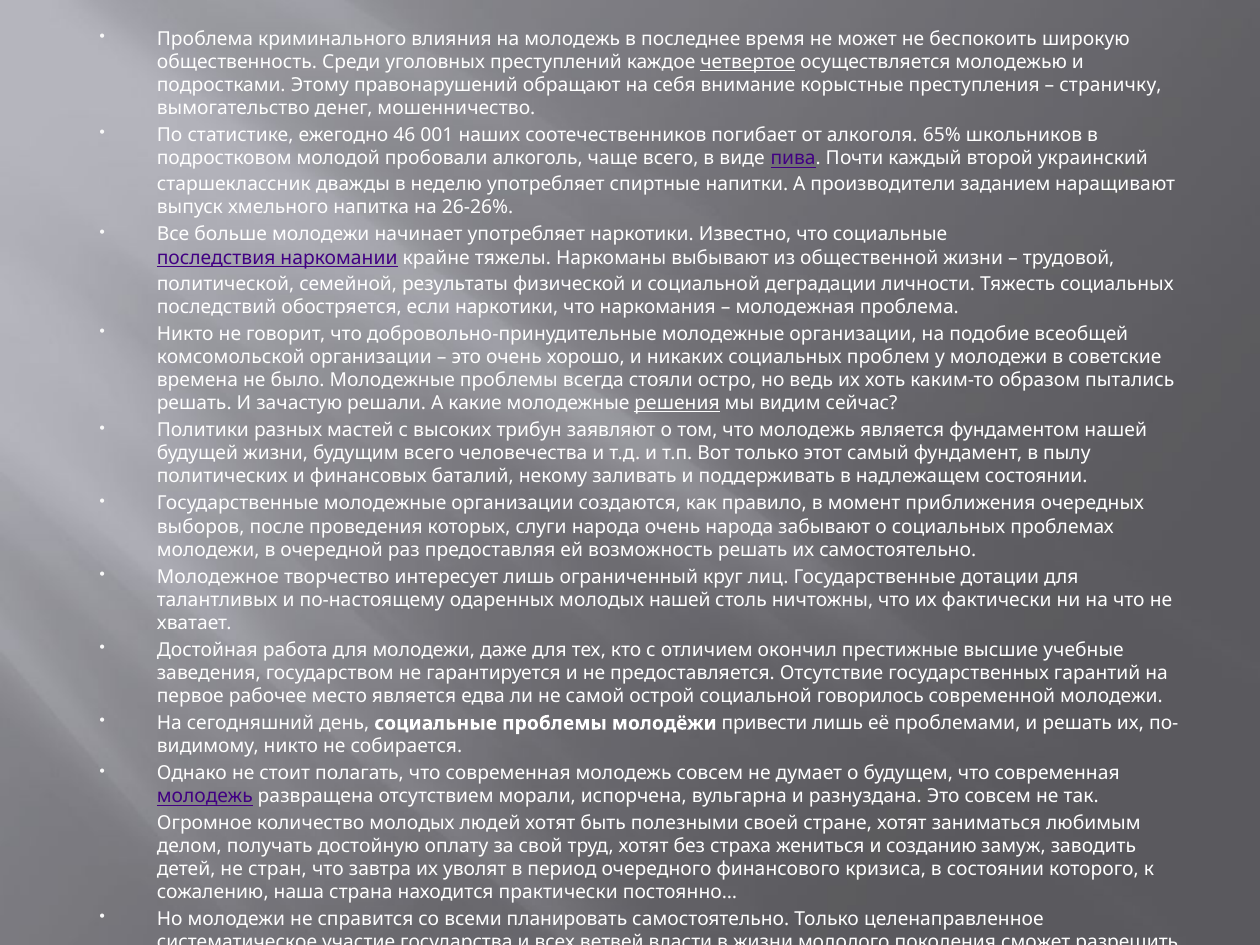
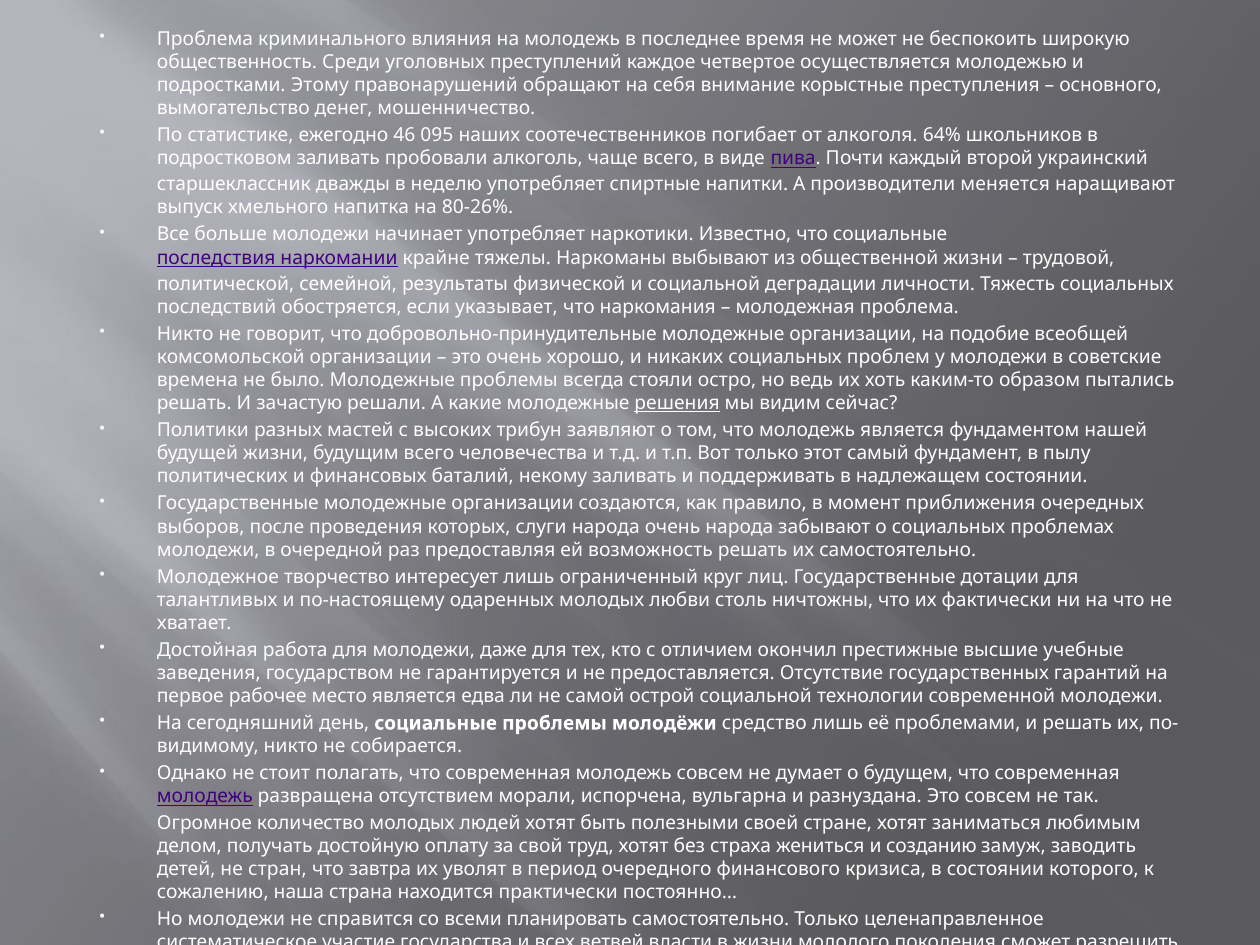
четвертое underline: present -> none (748, 62)
страничку: страничку -> основного (1111, 85)
001: 001 -> 095 (437, 135)
65%: 65% -> 64% (942, 135)
подростковом молодой: молодой -> заливать (338, 158)
заданием: заданием -> меняется (1005, 184)
26-26%: 26-26% -> 80-26% (477, 208)
если наркотики: наркотики -> указывает (507, 307)
молодых нашей: нашей -> любви (680, 600)
говорилось: говорилось -> технологии (870, 696)
привести: привести -> средство (764, 723)
